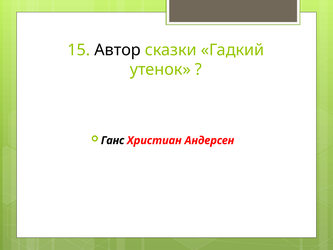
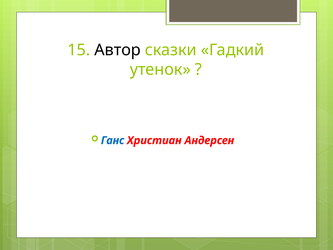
Ганс colour: black -> blue (113, 140)
